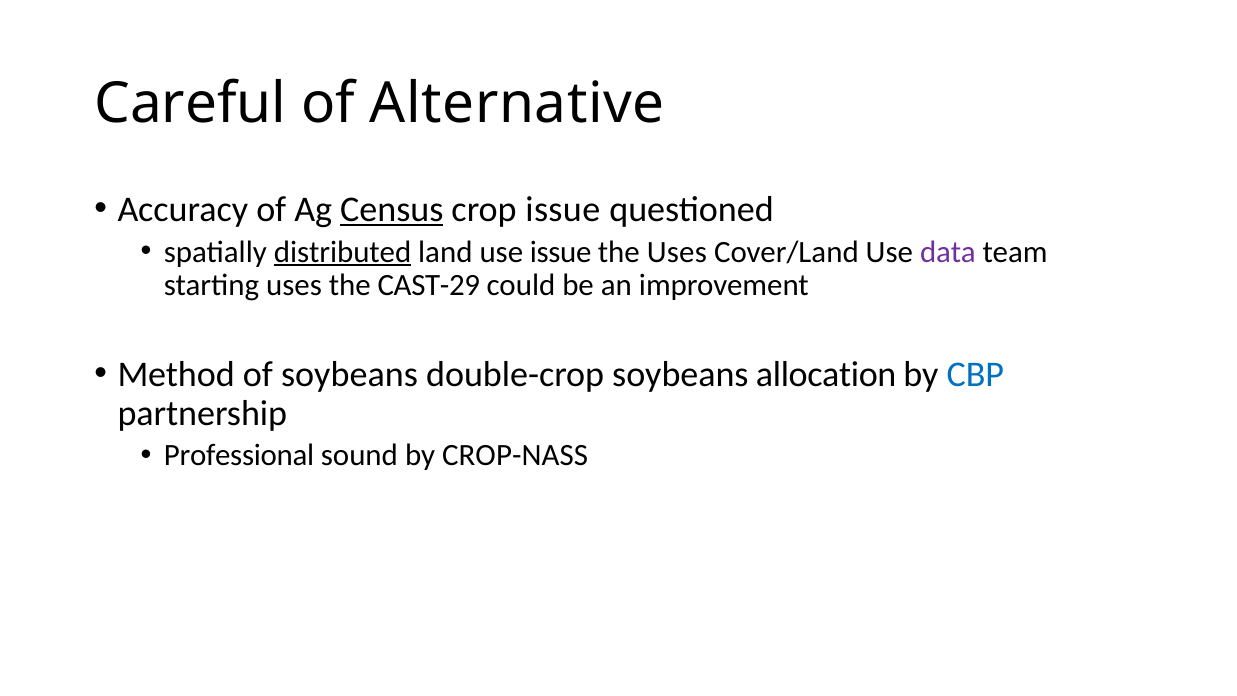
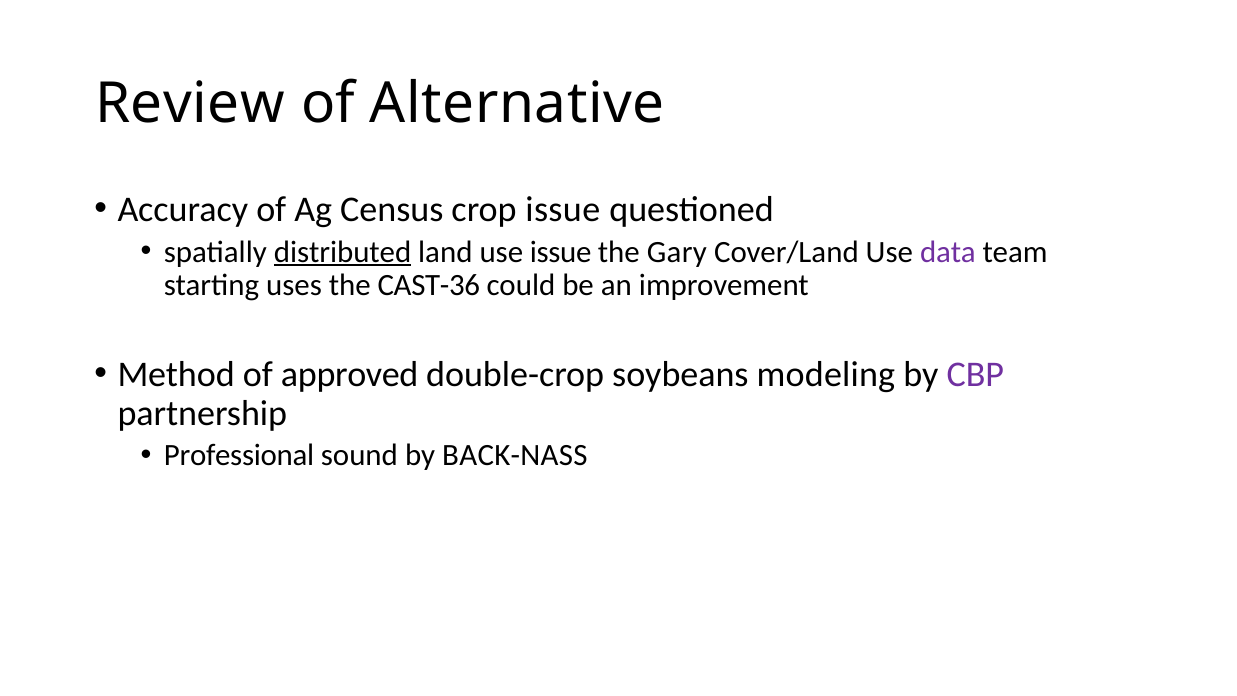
Careful: Careful -> Review (190, 104)
Census underline: present -> none (392, 209)
the Uses: Uses -> Gary (677, 252)
CAST-29: CAST-29 -> CAST-36 (429, 285)
of soybeans: soybeans -> approved (350, 374)
allocation: allocation -> modeling (826, 374)
CBP colour: blue -> purple (975, 374)
CROP-NASS: CROP-NASS -> BACK-NASS (515, 456)
